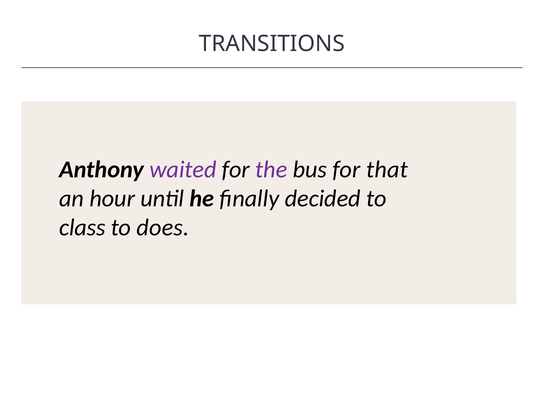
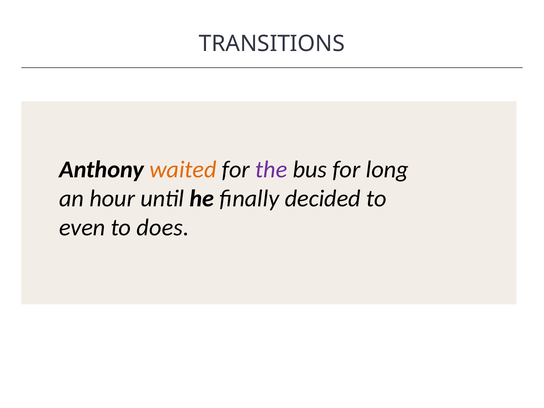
waited colour: purple -> orange (183, 169)
that: that -> long (387, 169)
class: class -> even (82, 227)
